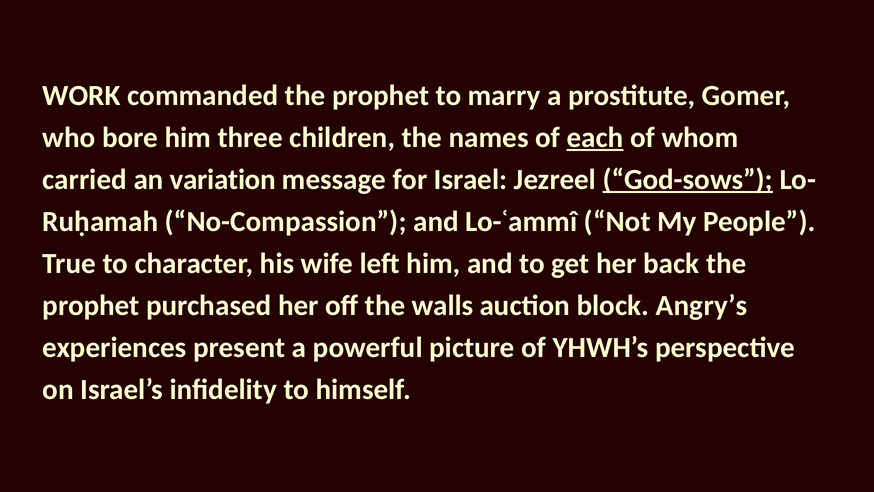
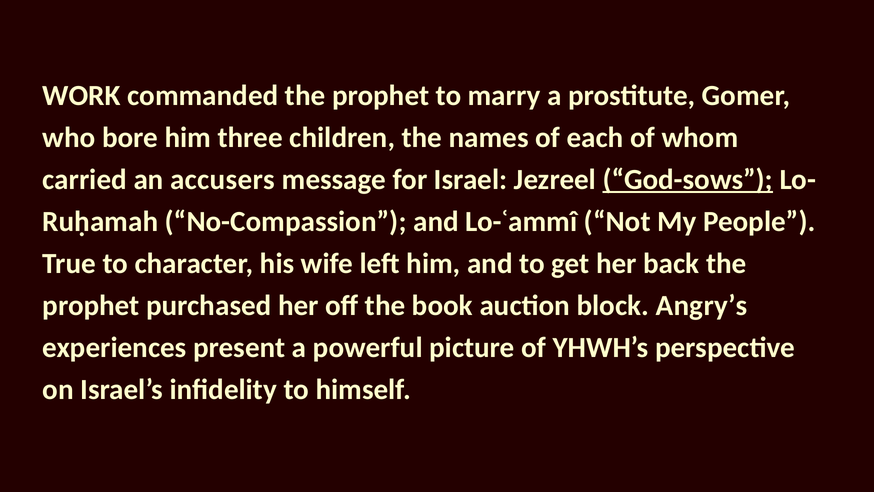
each underline: present -> none (595, 137)
variation: variation -> accusers (223, 179)
walls: walls -> book (442, 305)
